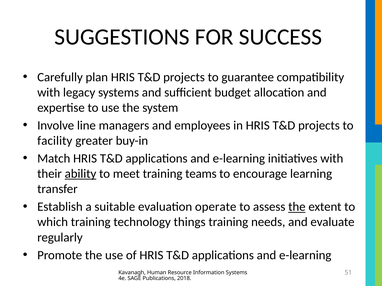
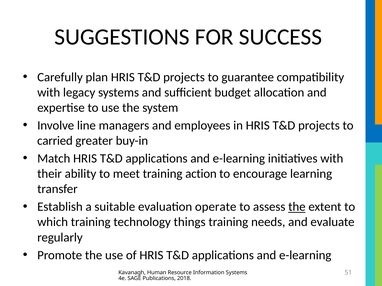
facility: facility -> carried (55, 141)
ability underline: present -> none (81, 174)
teams: teams -> action (201, 174)
